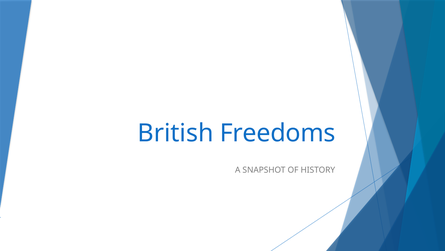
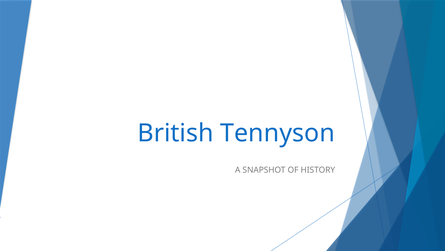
Freedoms: Freedoms -> Tennyson (278, 133)
